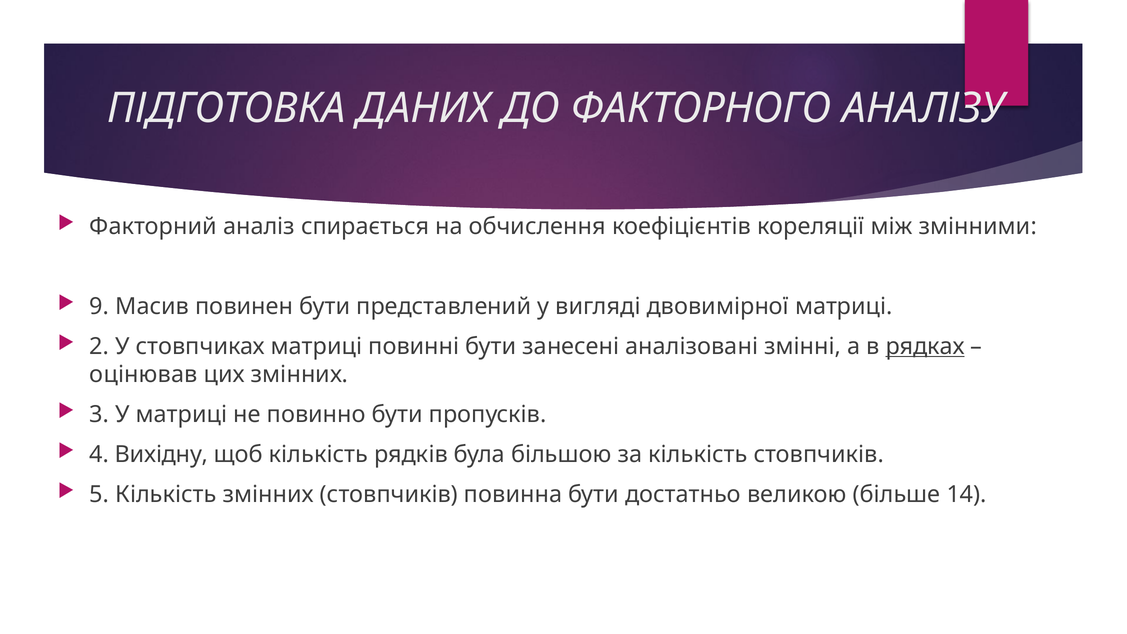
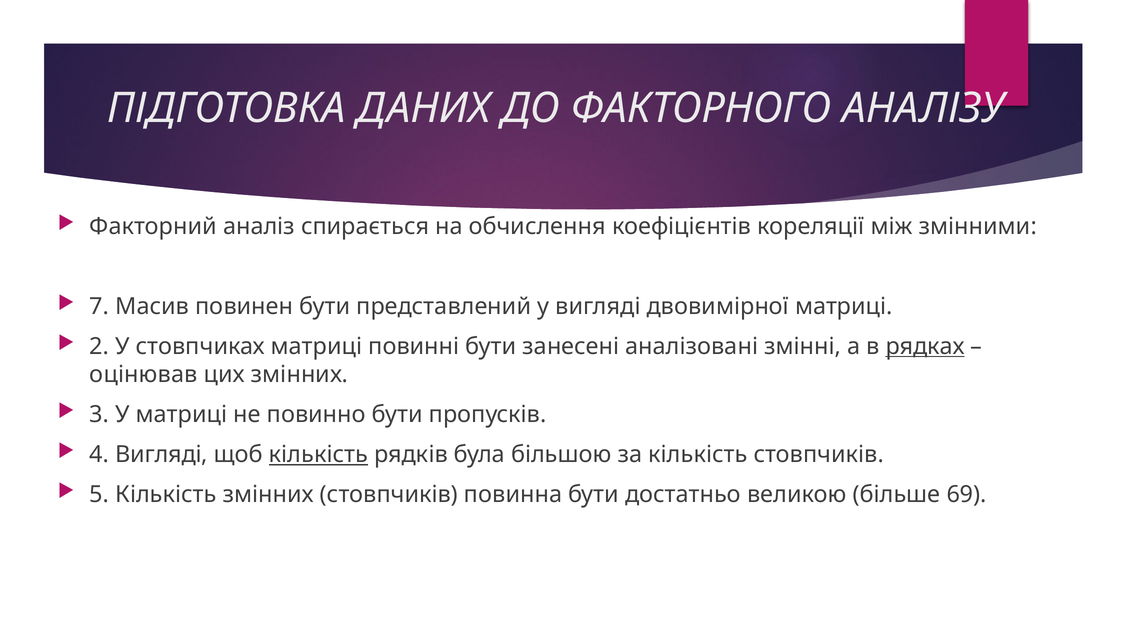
9: 9 -> 7 (99, 306)
4 Вихідну: Вихідну -> Вигляді (162, 454)
кількість underline: none -> present (318, 454)
14: 14 -> 69 (967, 494)
